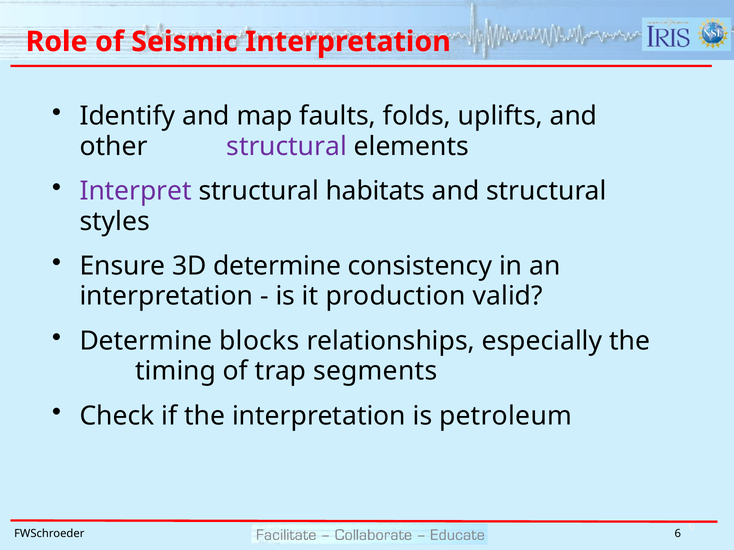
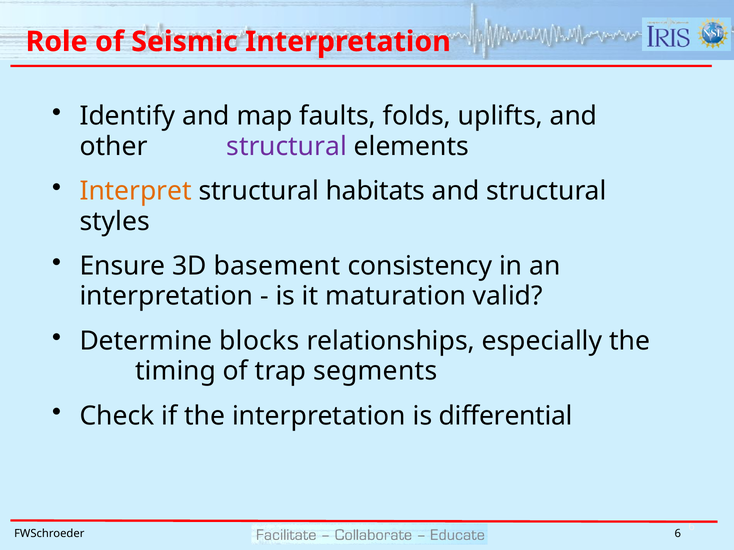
Interpret colour: purple -> orange (136, 191)
3D determine: determine -> basement (277, 266)
production: production -> maturation (396, 296)
petroleum: petroleum -> differential (506, 416)
